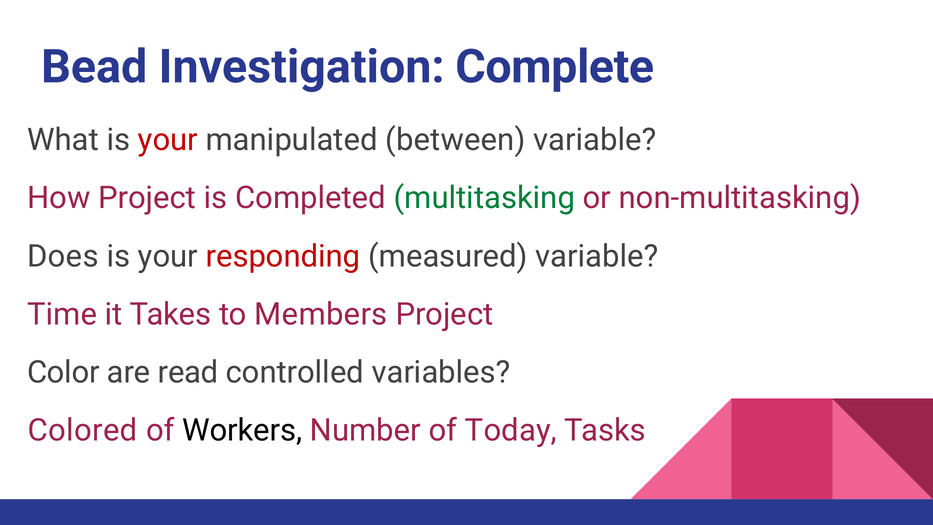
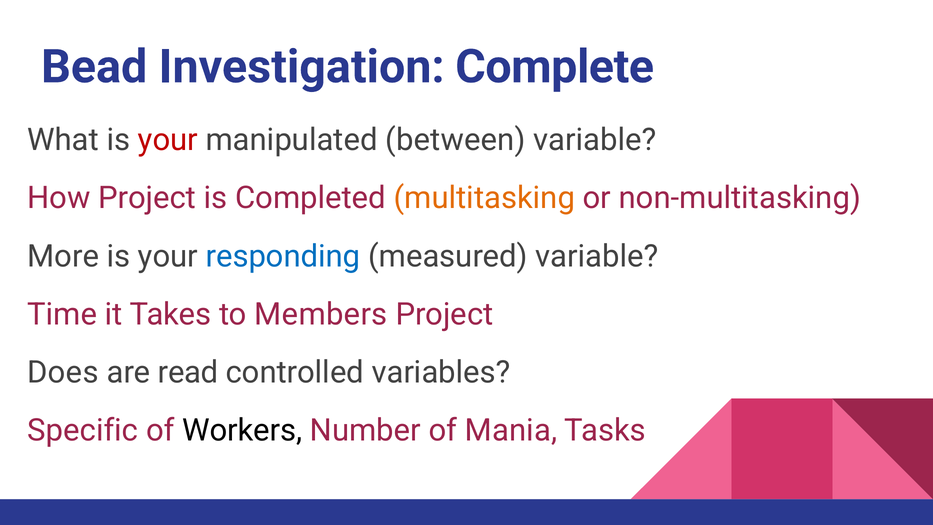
multitasking colour: green -> orange (484, 198)
Does: Does -> More (63, 256)
responding colour: red -> blue (283, 256)
Color: Color -> Does (63, 372)
Colored: Colored -> Specific (83, 430)
Today: Today -> Mania (511, 430)
